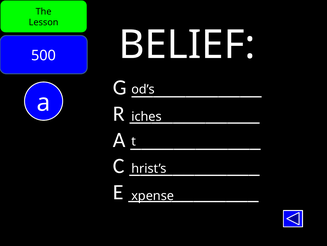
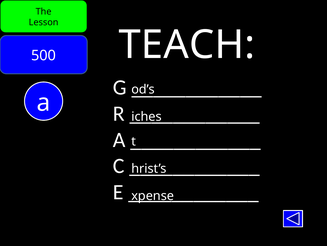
BELIEF: BELIEF -> TEACH (187, 45)
